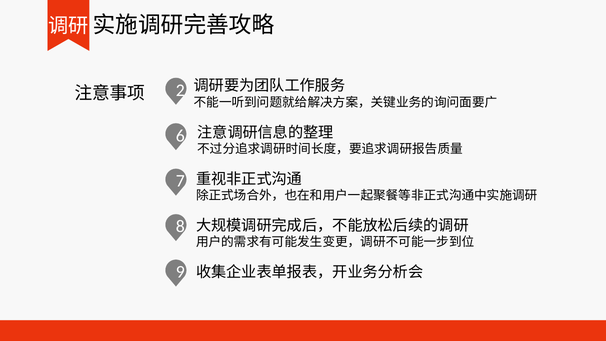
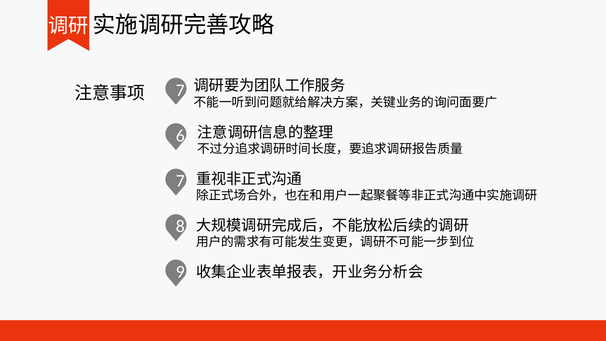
2: 2 -> 7 (180, 90)
